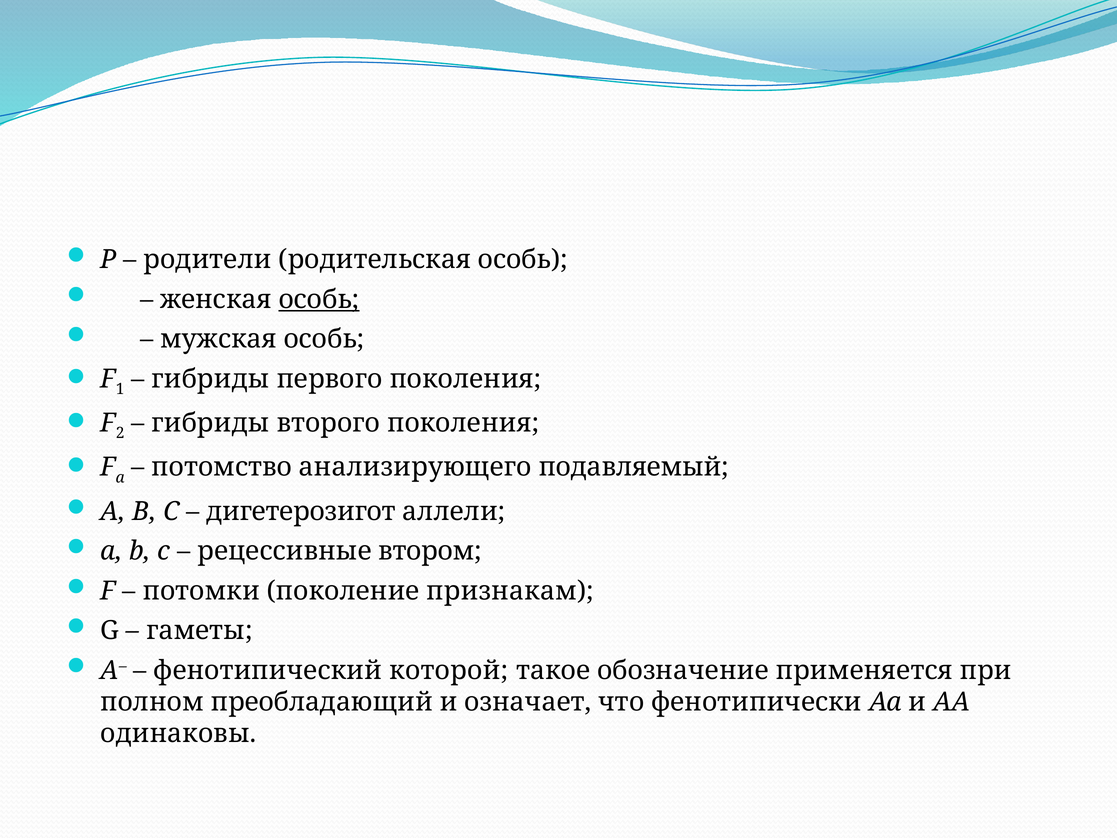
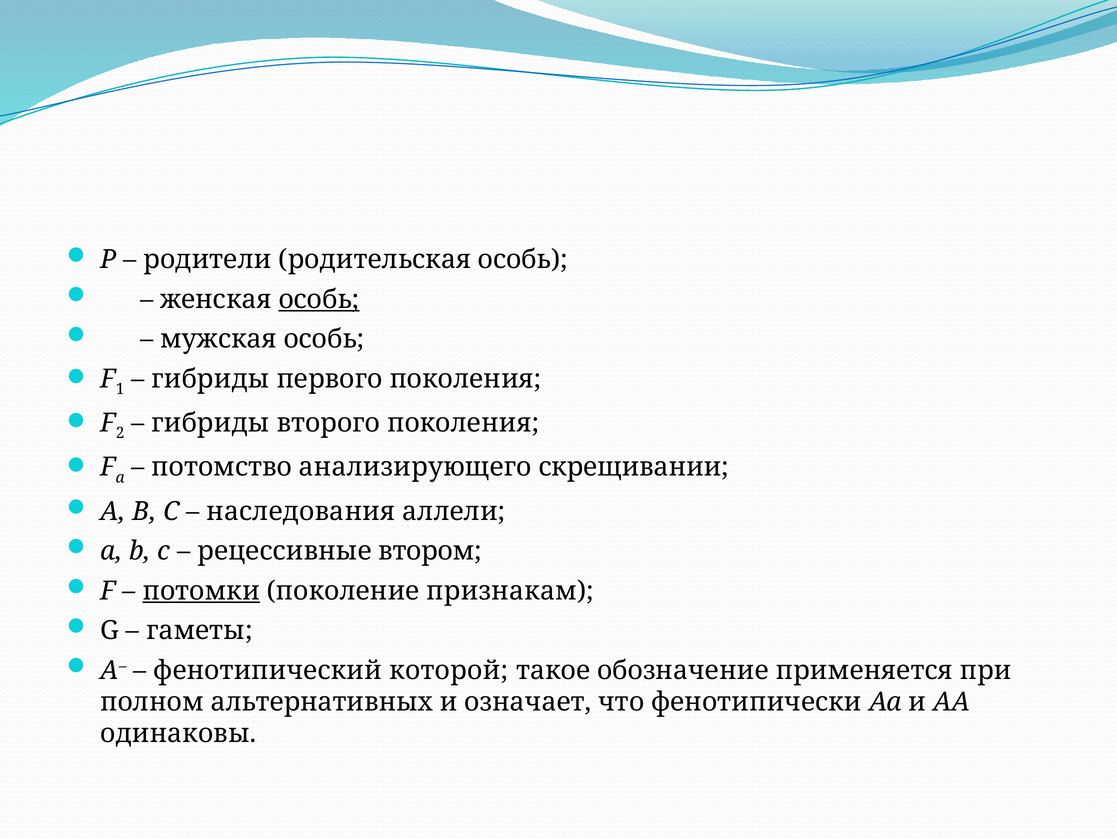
подавляемый: подавляемый -> скрещивании (634, 467)
дигетерозигот: дигетерозигот -> наследования (301, 511)
потомки underline: none -> present (201, 591)
преобладающий: преобладающий -> альтернативных (322, 702)
